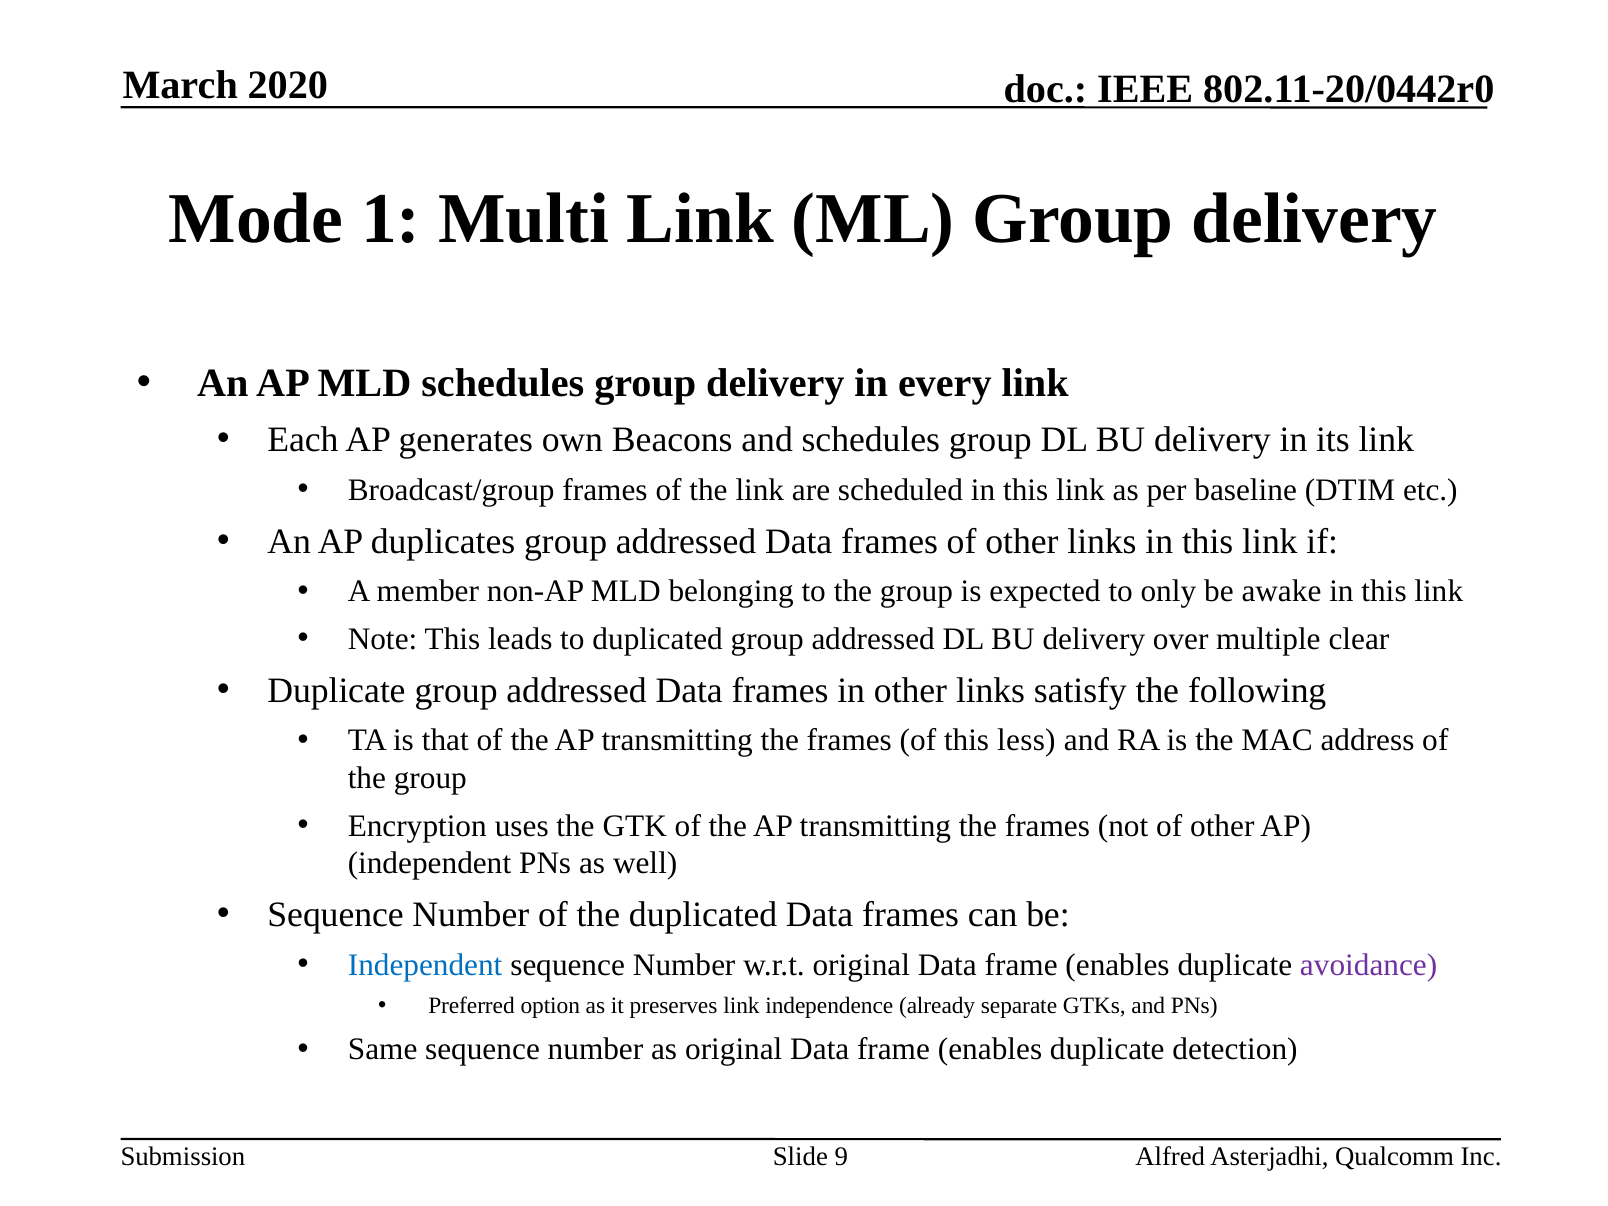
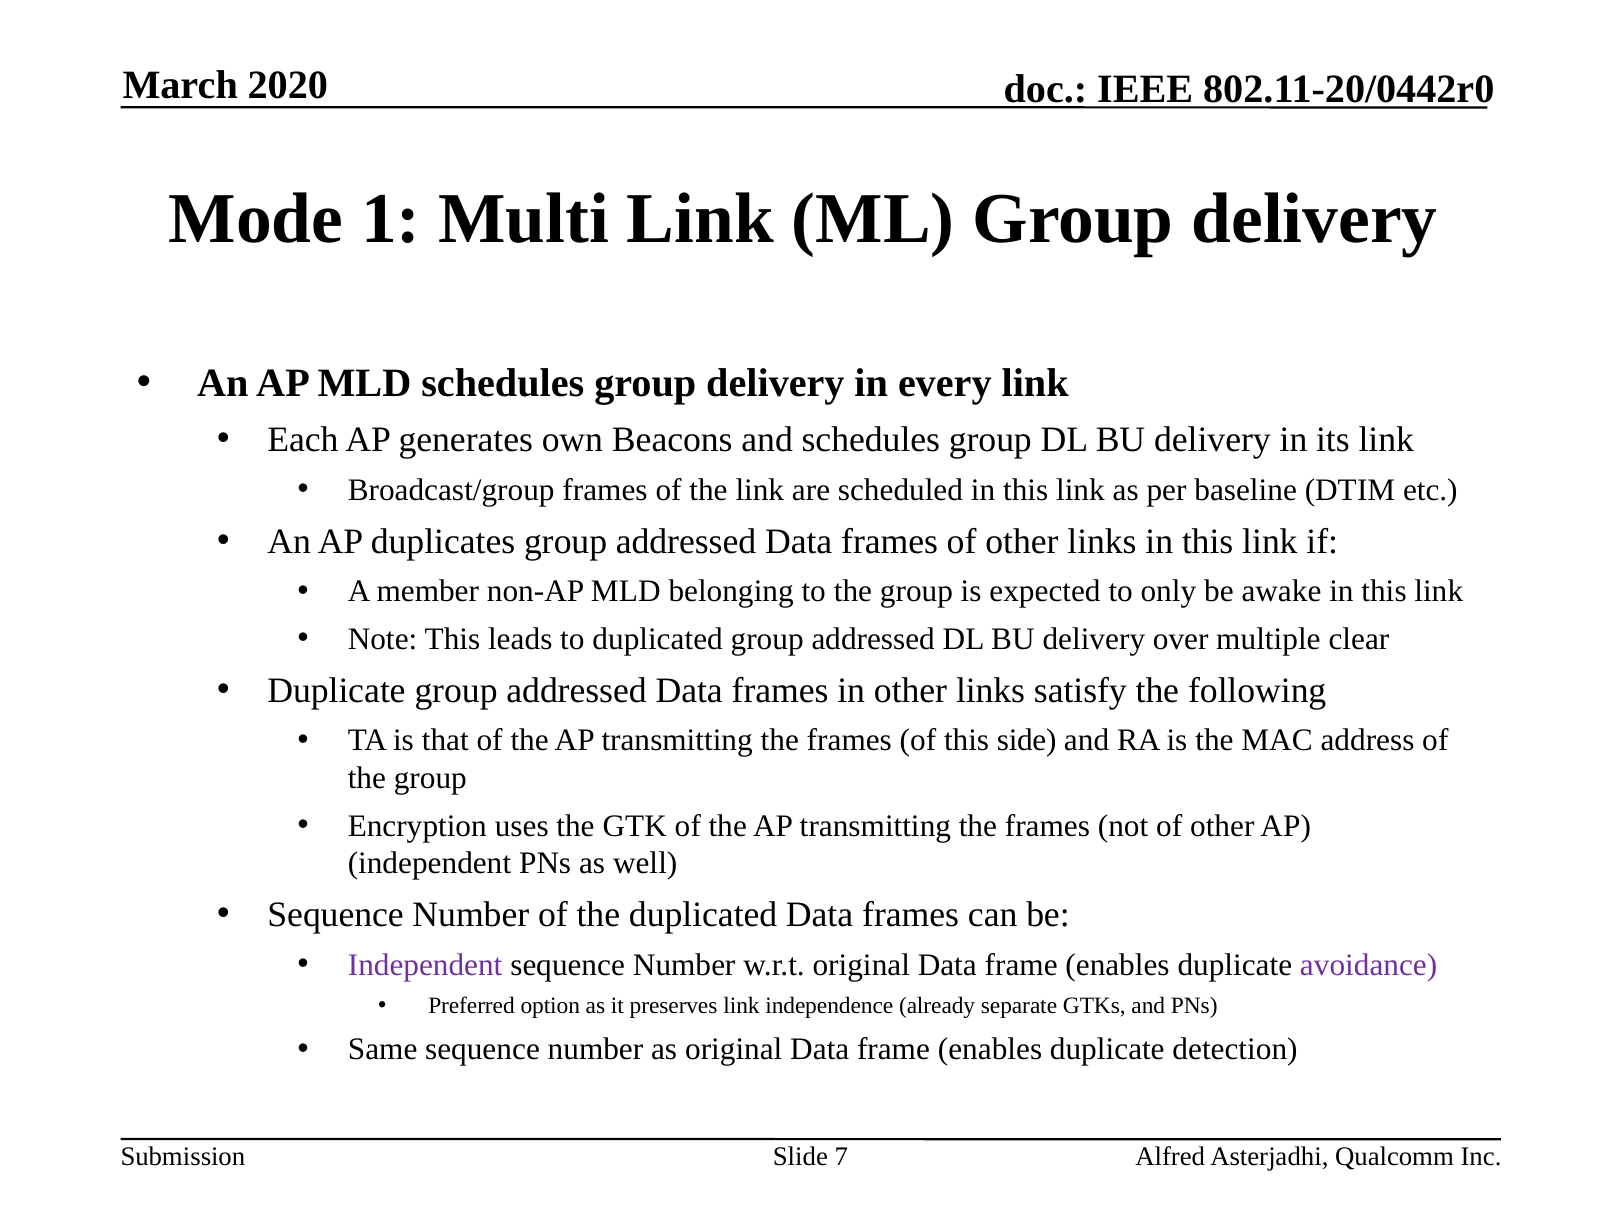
less: less -> side (1027, 741)
Independent colour: blue -> purple (425, 965)
9: 9 -> 7 (841, 1157)
